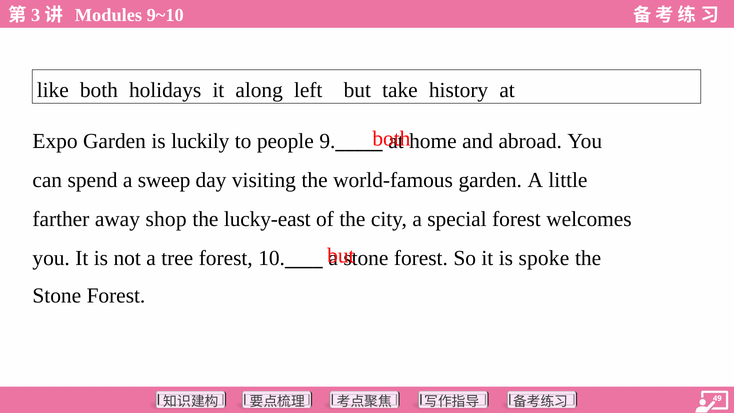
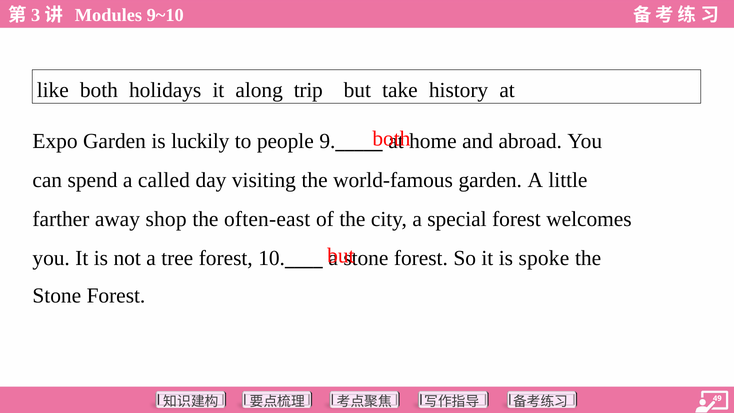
left: left -> trip (308, 90)
sweep: sweep -> called (164, 180)
lucky-east: lucky-east -> often-east (267, 219)
